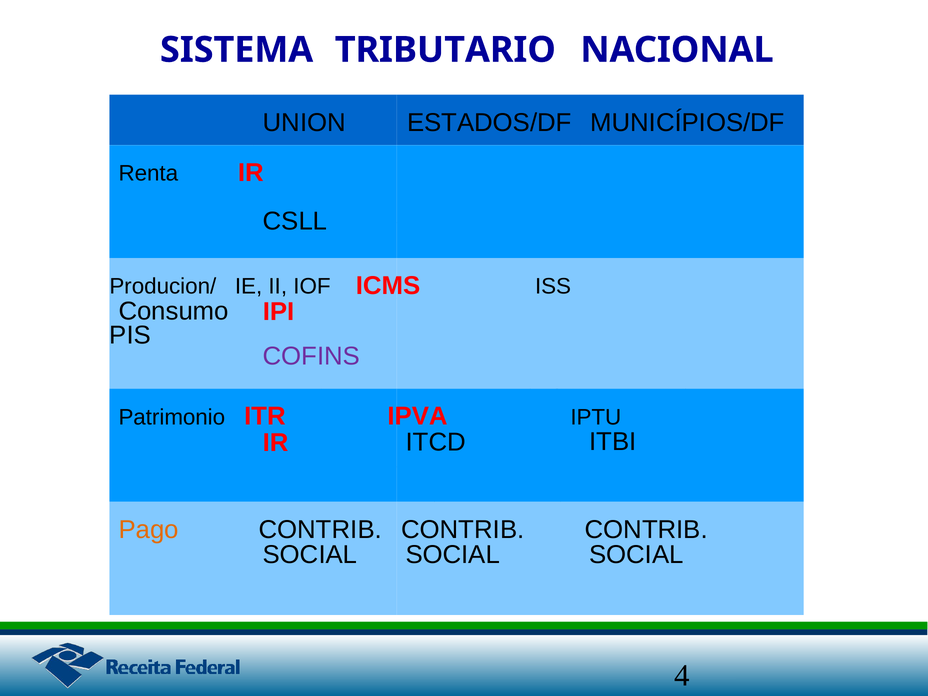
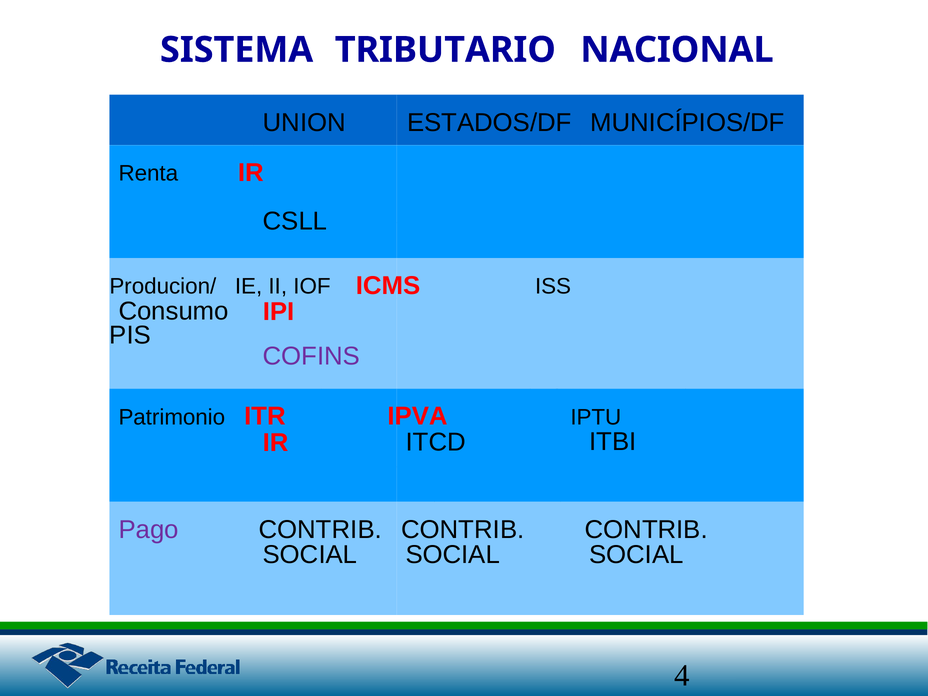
Pago colour: orange -> purple (149, 530)
